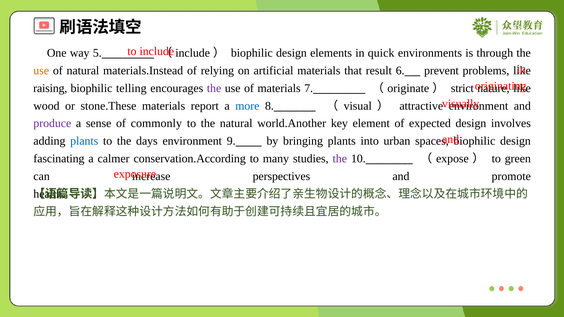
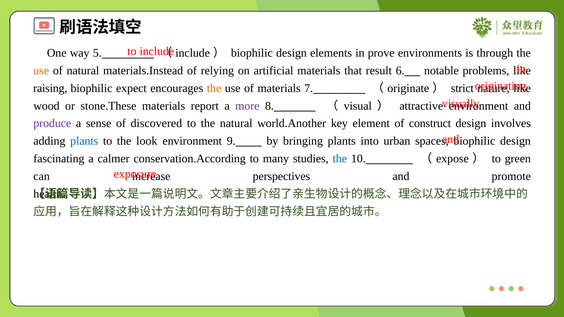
quick: quick -> prove (381, 53)
prevent: prevent -> notable (441, 71)
telling: telling -> expect (131, 88)
the colour: purple -> orange (214, 88)
more colour: blue -> purple (247, 106)
commonly: commonly -> discovered (156, 124)
expected: expected -> construct (430, 124)
days: days -> look (147, 141)
the colour: purple -> blue (340, 159)
